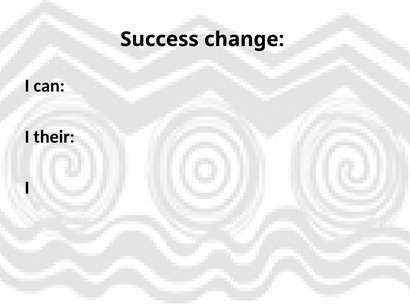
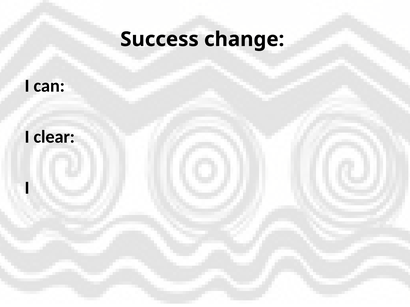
their: their -> clear (54, 137)
